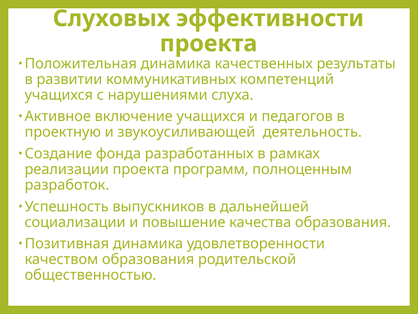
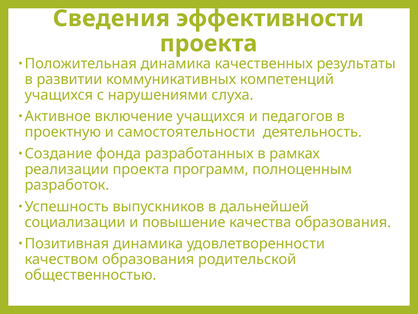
Слуховых: Слуховых -> Сведения (111, 18)
звукоусиливающей: звукоусиливающей -> самостоятельности (186, 132)
